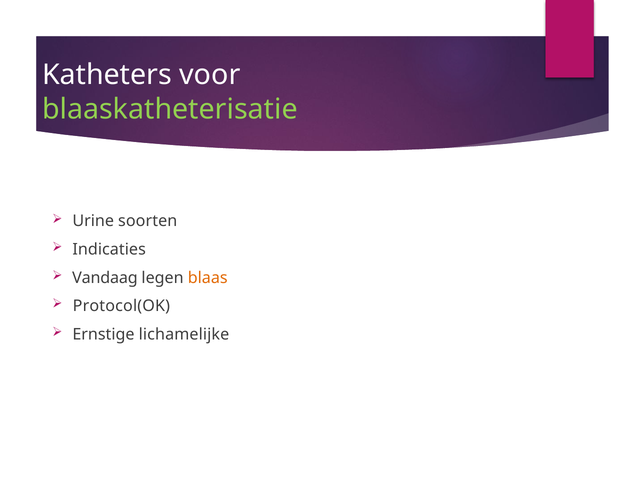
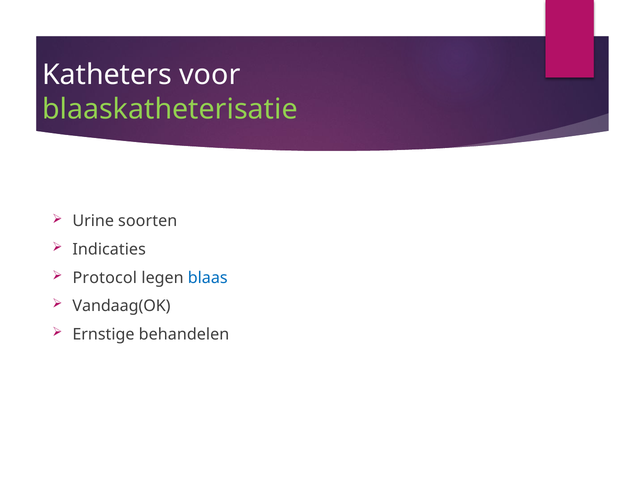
Vandaag: Vandaag -> Protocol (105, 278)
blaas colour: orange -> blue (208, 278)
Protocol(OK: Protocol(OK -> Vandaag(OK (121, 306)
lichamelijke: lichamelijke -> behandelen (184, 334)
